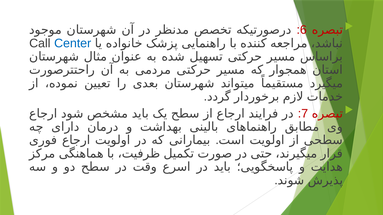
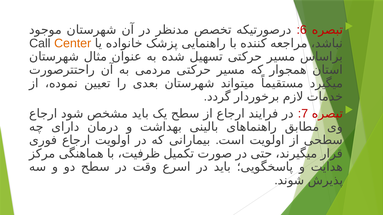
Center colour: blue -> orange (73, 43)
